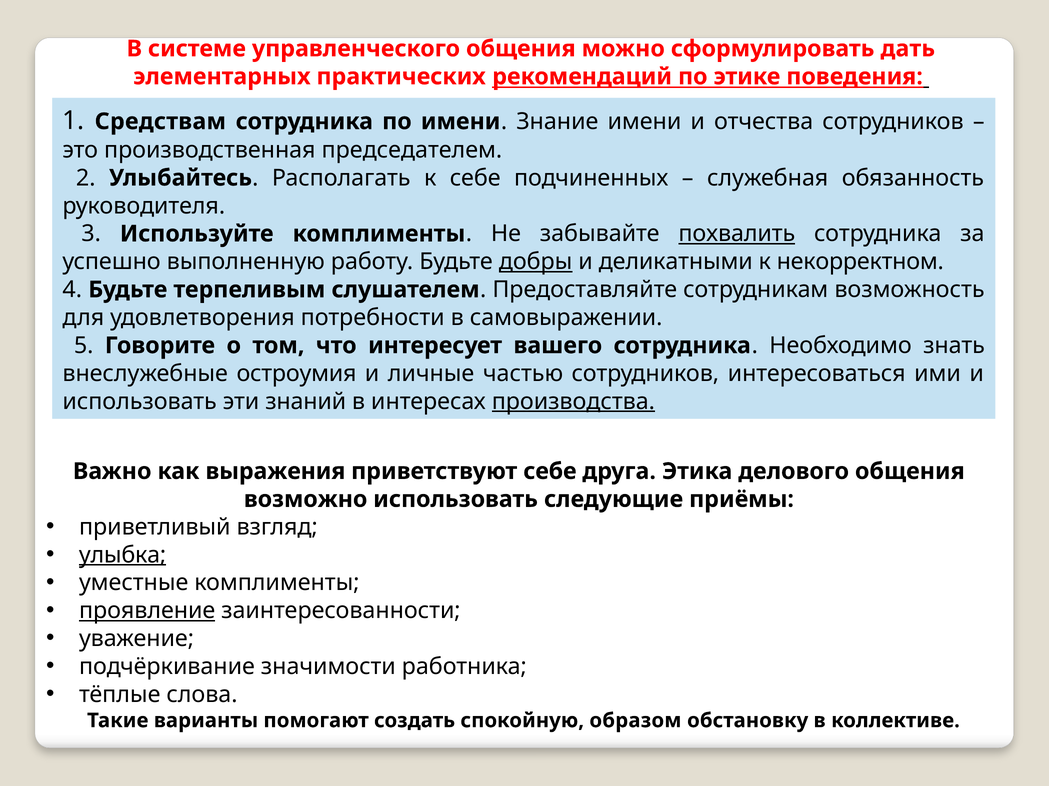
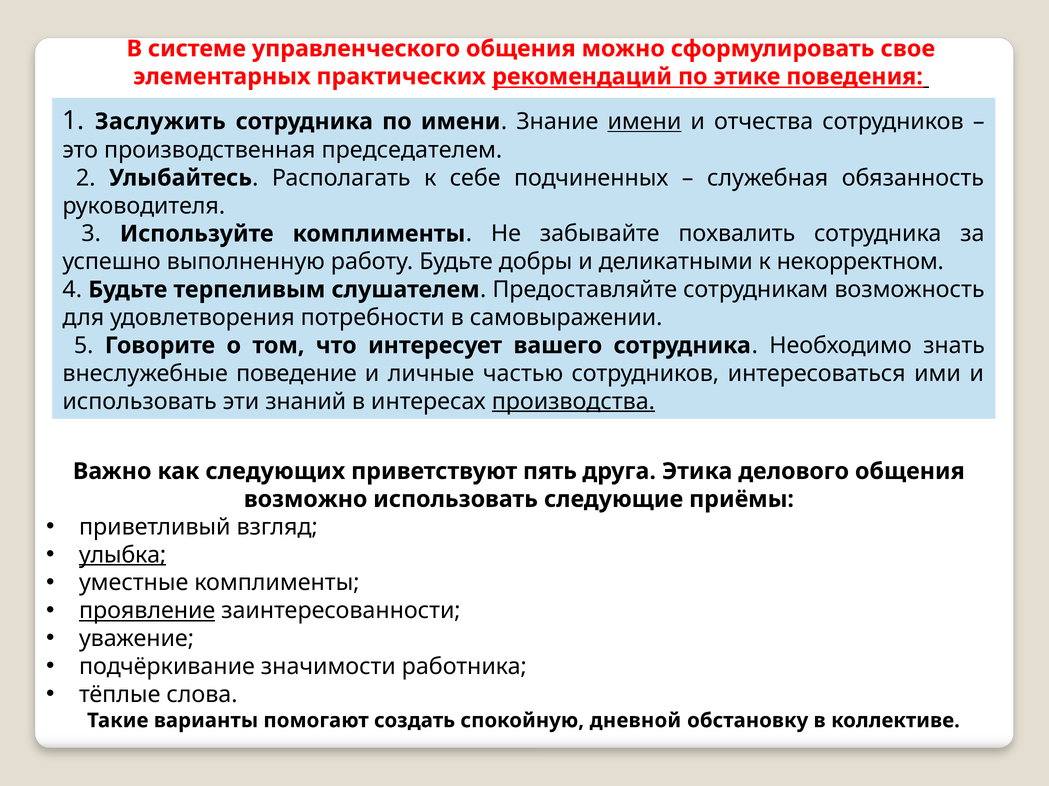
дать: дать -> свое (908, 49)
Средствам: Средствам -> Заслужить (160, 122)
имени underline: none -> present (644, 122)
похвалить underline: present -> none (737, 234)
добры underline: present -> none (536, 262)
остроумия: остроумия -> поведение (297, 374)
выражения: выражения -> следующих (275, 472)
приветствуют себе: себе -> пять (550, 472)
образом: образом -> дневной (635, 721)
